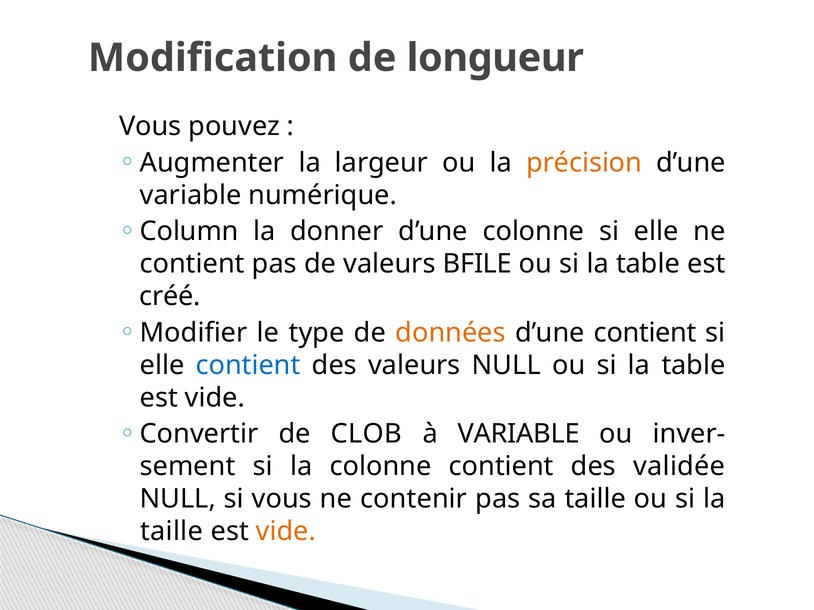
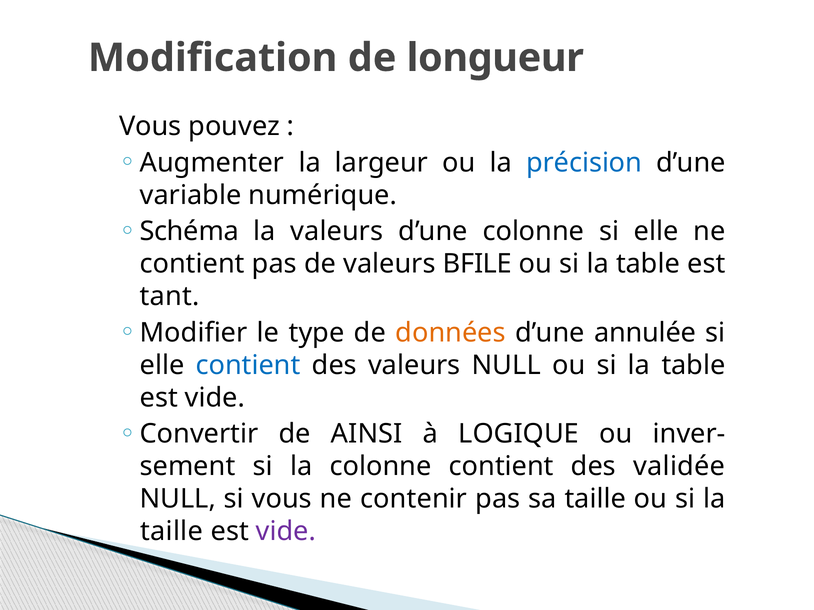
précision colour: orange -> blue (584, 163)
Column: Column -> Schéma (189, 232)
la donner: donner -> valeurs (337, 232)
créé: créé -> tant (170, 297)
d’une contient: contient -> annulée (645, 333)
CLOB: CLOB -> AINSI (367, 434)
à VARIABLE: VARIABLE -> LOGIQUE (519, 434)
vide colour: orange -> purple (286, 532)
